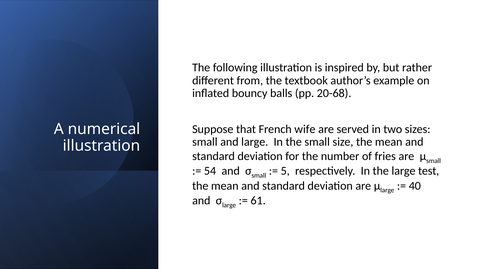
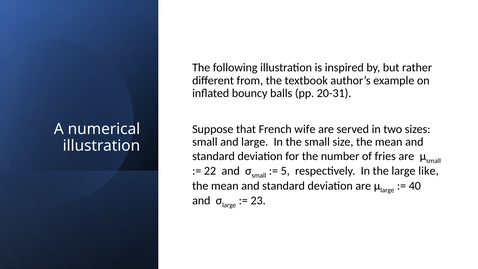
20-68: 20-68 -> 20-31 (334, 93)
54: 54 -> 22 (210, 171)
test: test -> like (429, 171)
61: 61 -> 23 (258, 200)
